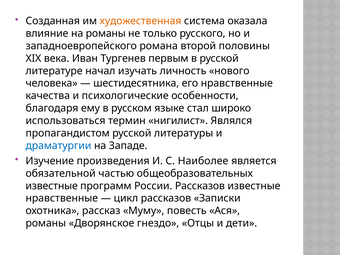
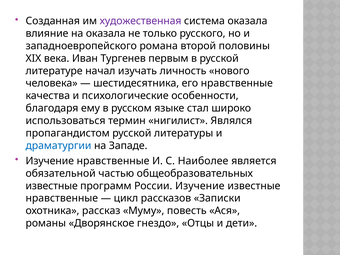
художественная colour: orange -> purple (141, 21)
на романы: романы -> оказала (106, 33)
Изучение произведения: произведения -> нравственные (113, 161)
России Рассказов: Рассказов -> Изучение (200, 186)
